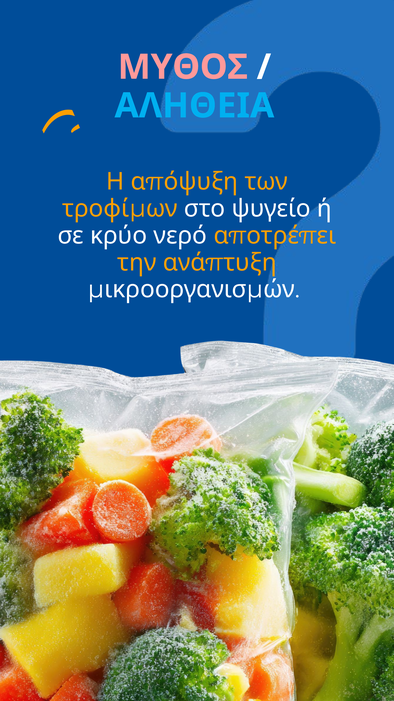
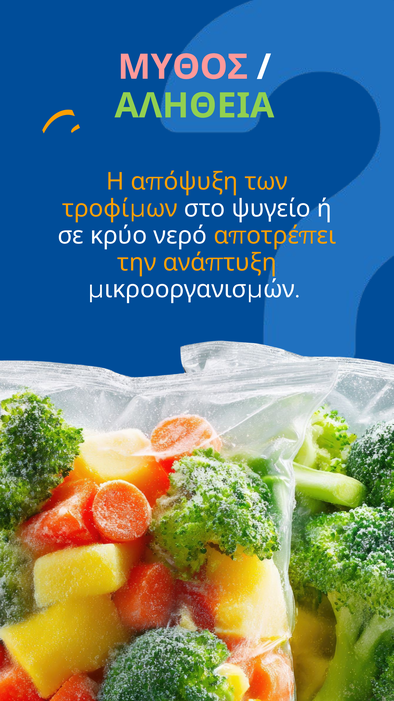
ΑΛΗΘΕΙΑ colour: light blue -> light green (194, 106)
